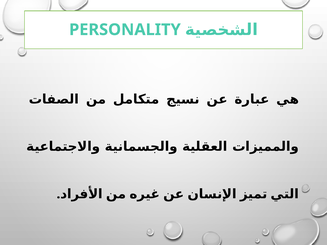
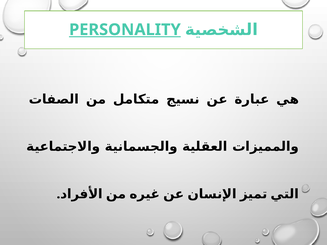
PERSONALITY underline: none -> present (125, 30)
